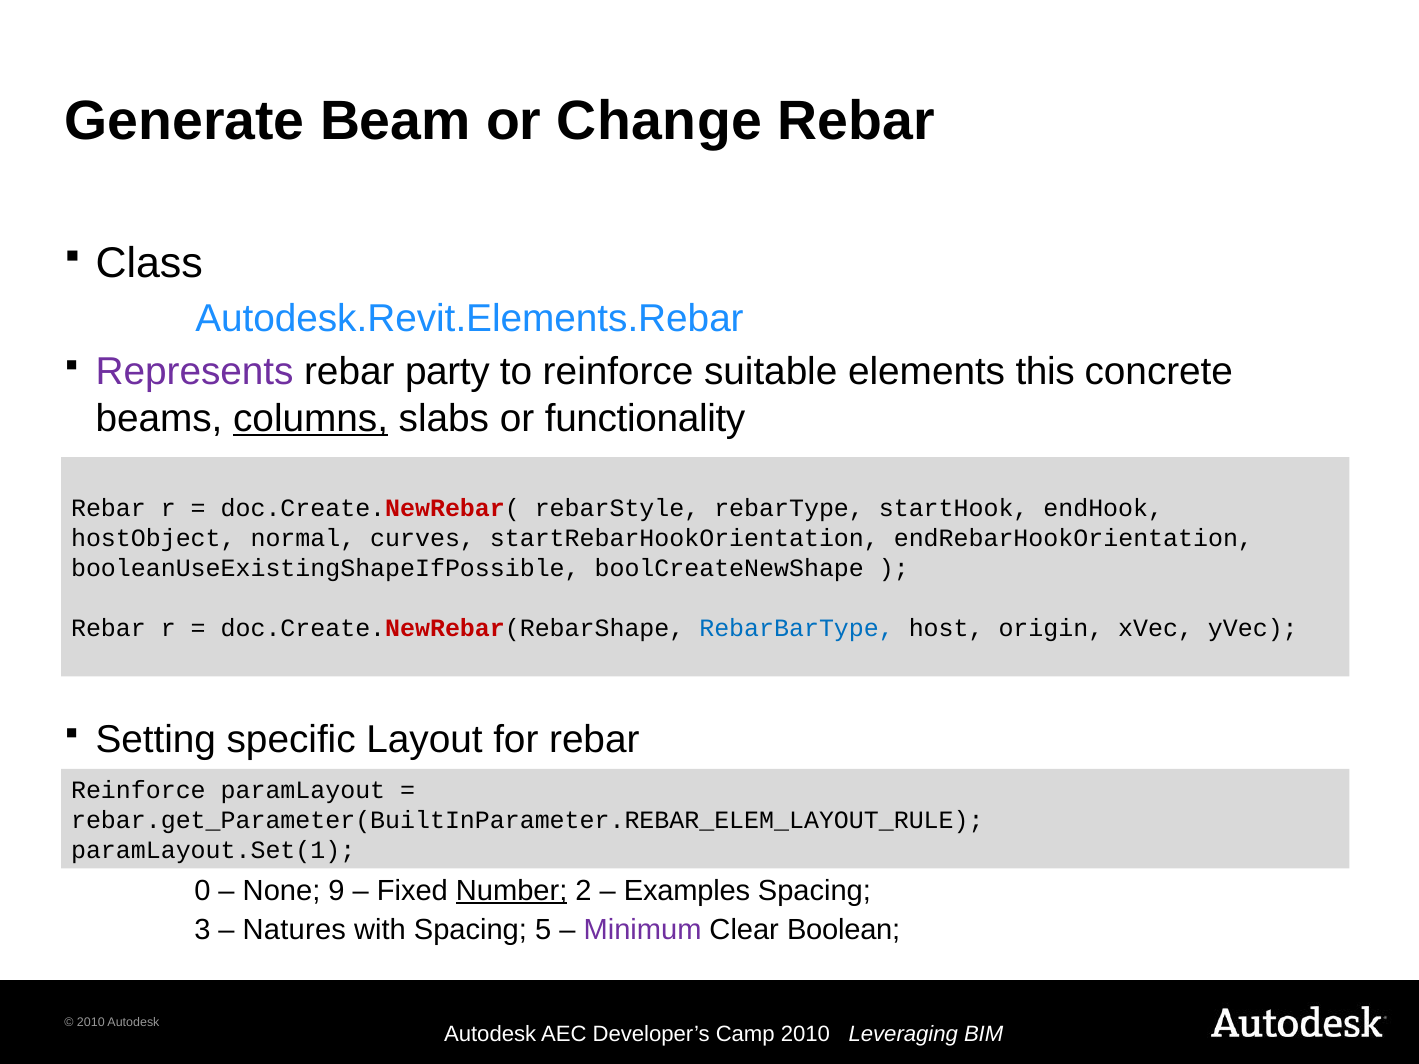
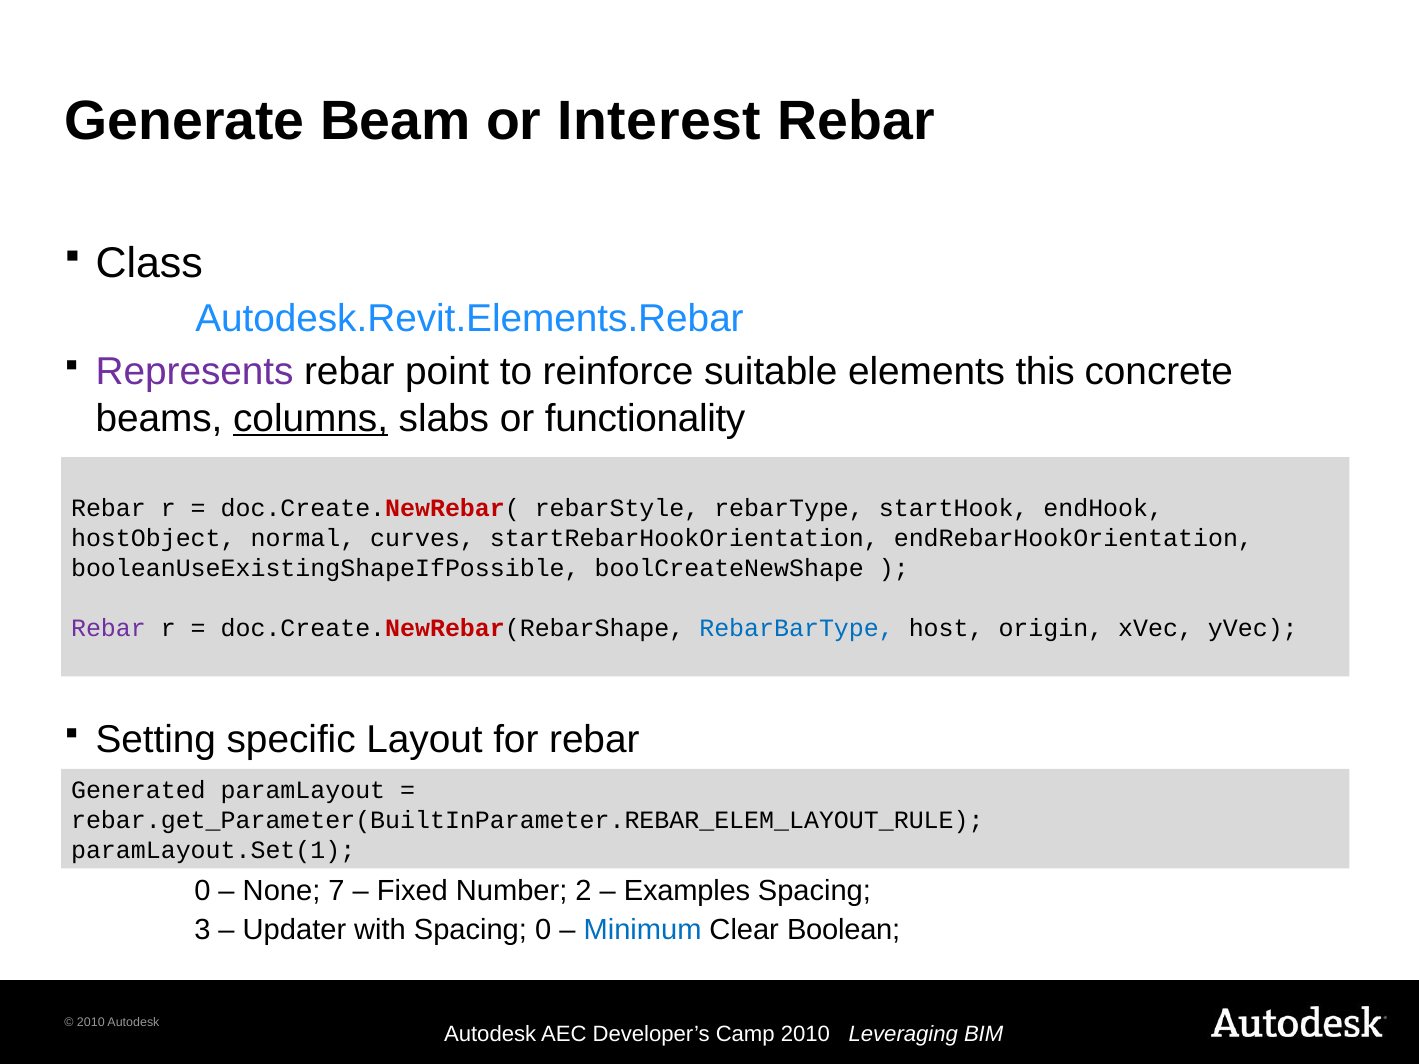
Change: Change -> Interest (659, 121)
party: party -> point (447, 372)
Rebar colour: black -> purple (108, 628)
Reinforce: Reinforce -> Generated (138, 791)
9: 9 -> 7 (336, 891)
Number underline: present -> none (512, 891)
Natures: Natures -> Updater (294, 930)
Spacing 5: 5 -> 0 (543, 930)
Minimum colour: purple -> blue (643, 930)
